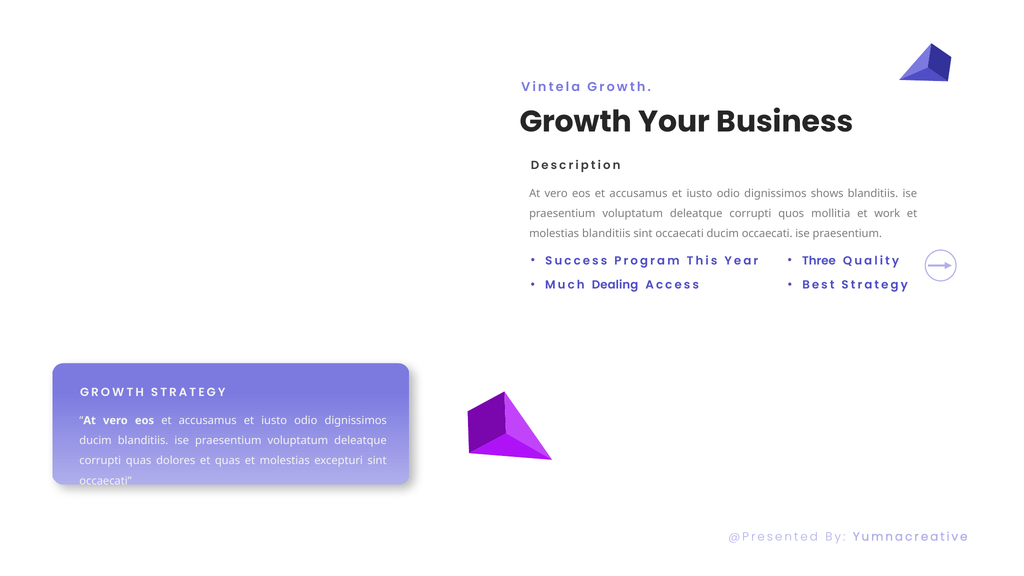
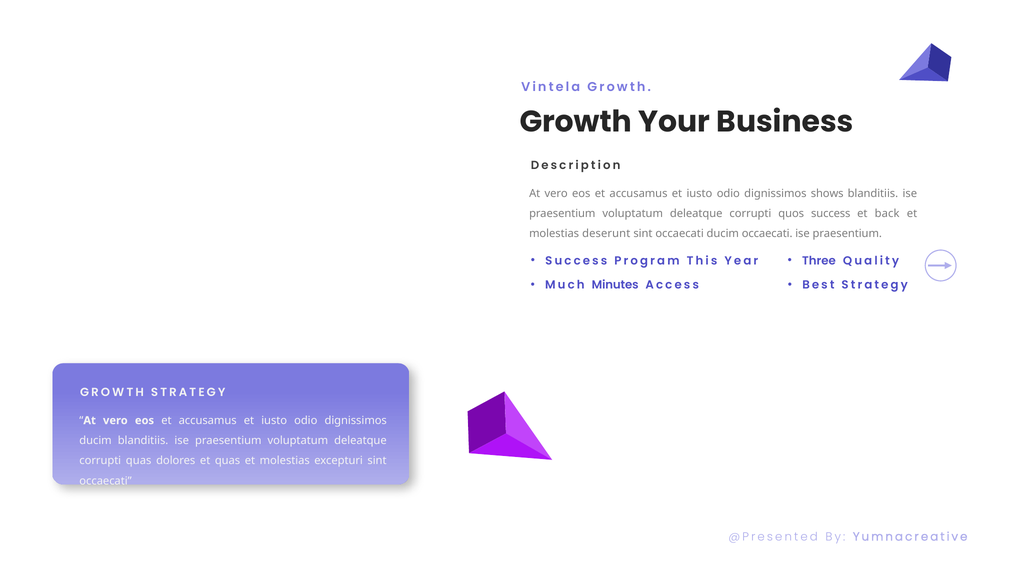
quos mollitia: mollitia -> success (831, 214)
work: work -> back (887, 214)
molestias blanditiis: blanditiis -> deserunt (606, 234)
Dealing: Dealing -> Minutes (615, 285)
